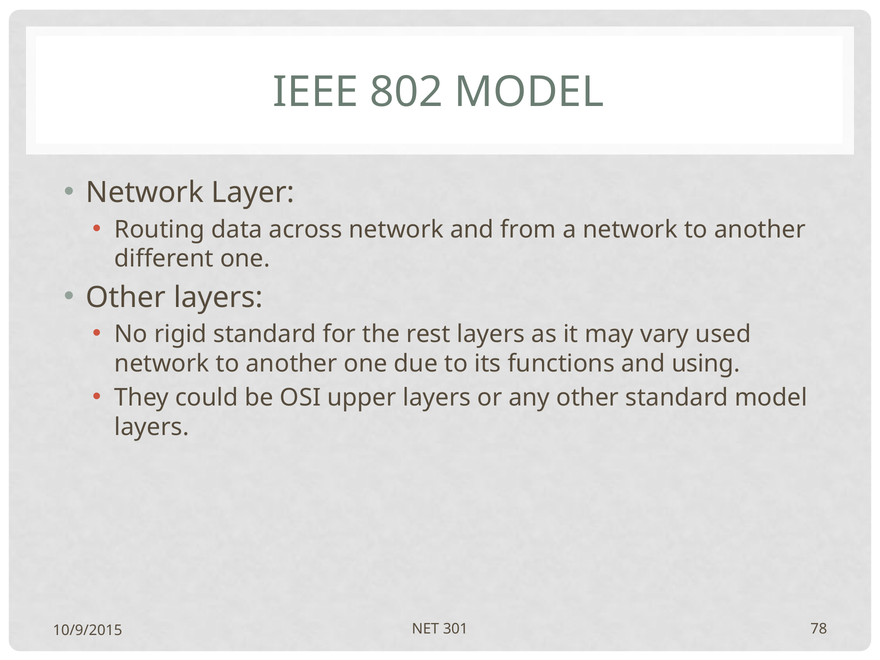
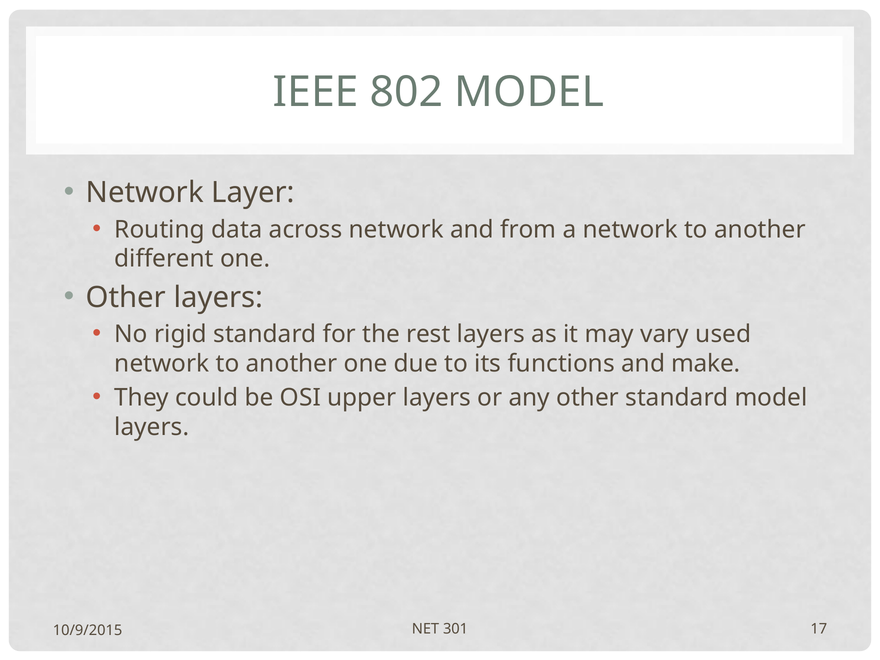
using: using -> make (706, 364)
78: 78 -> 17 (819, 629)
